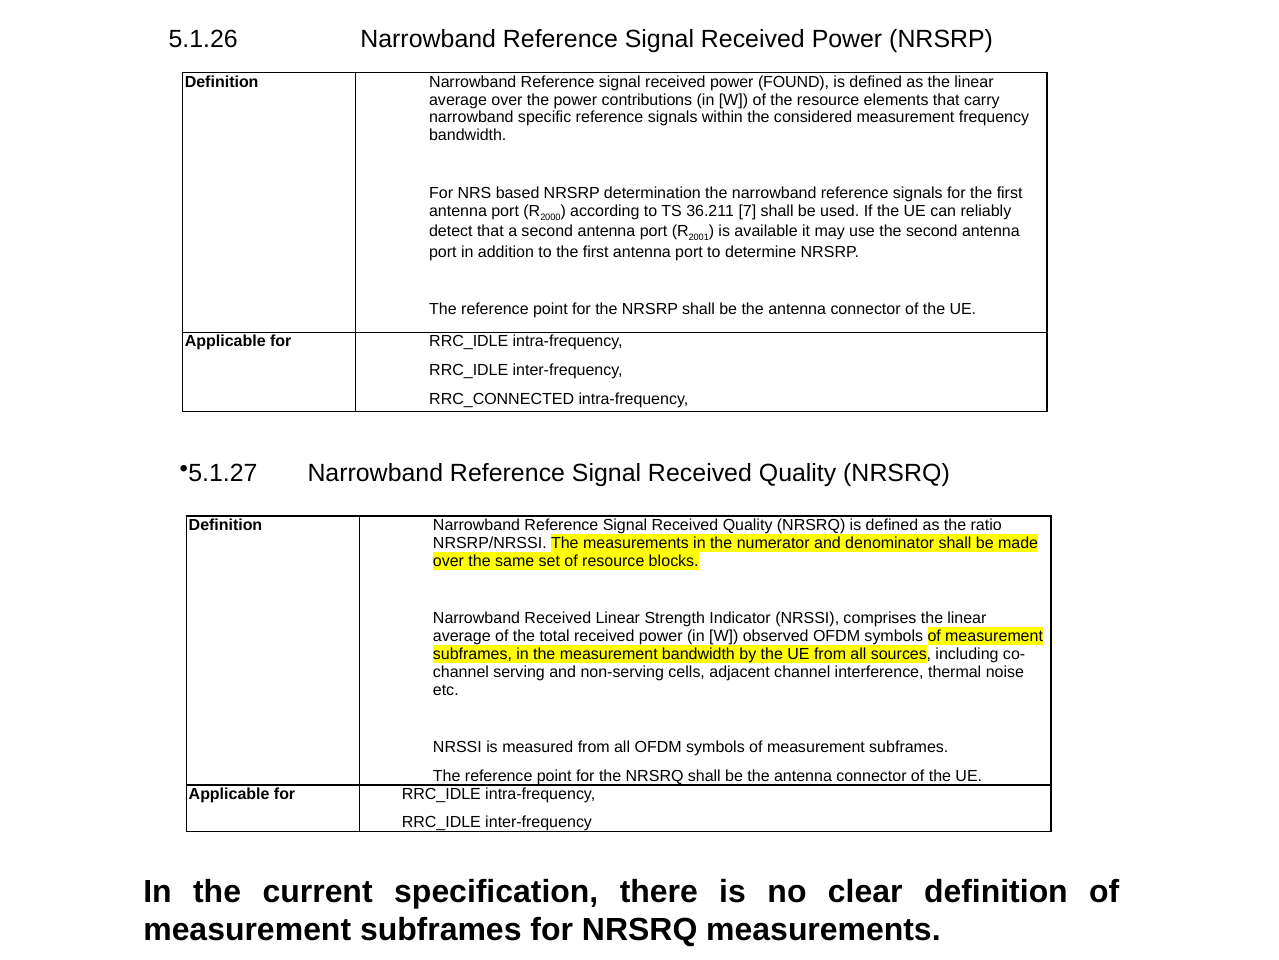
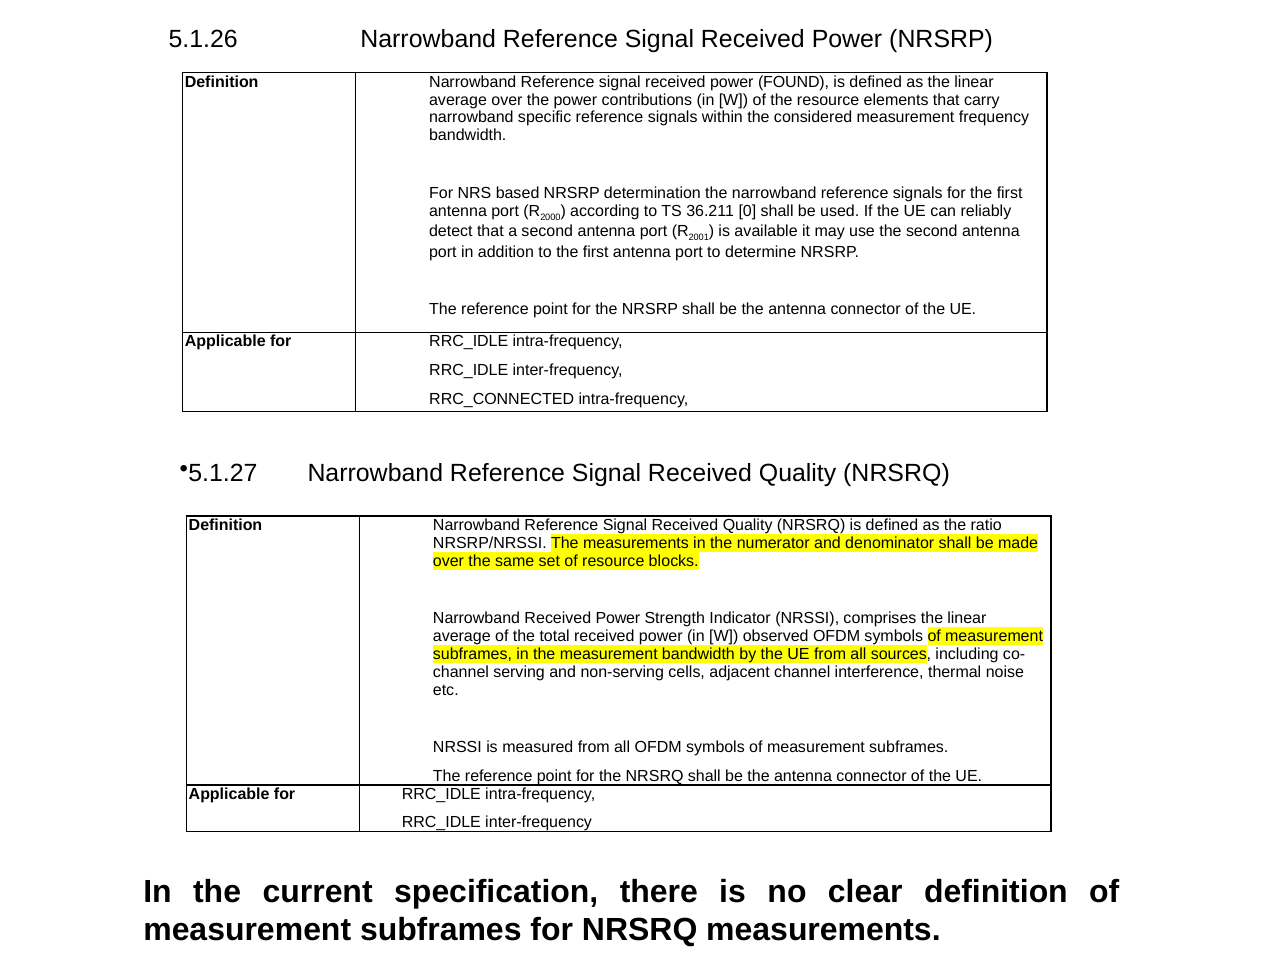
7: 7 -> 0 (747, 211)
Narrowband Received Linear: Linear -> Power (618, 618)
